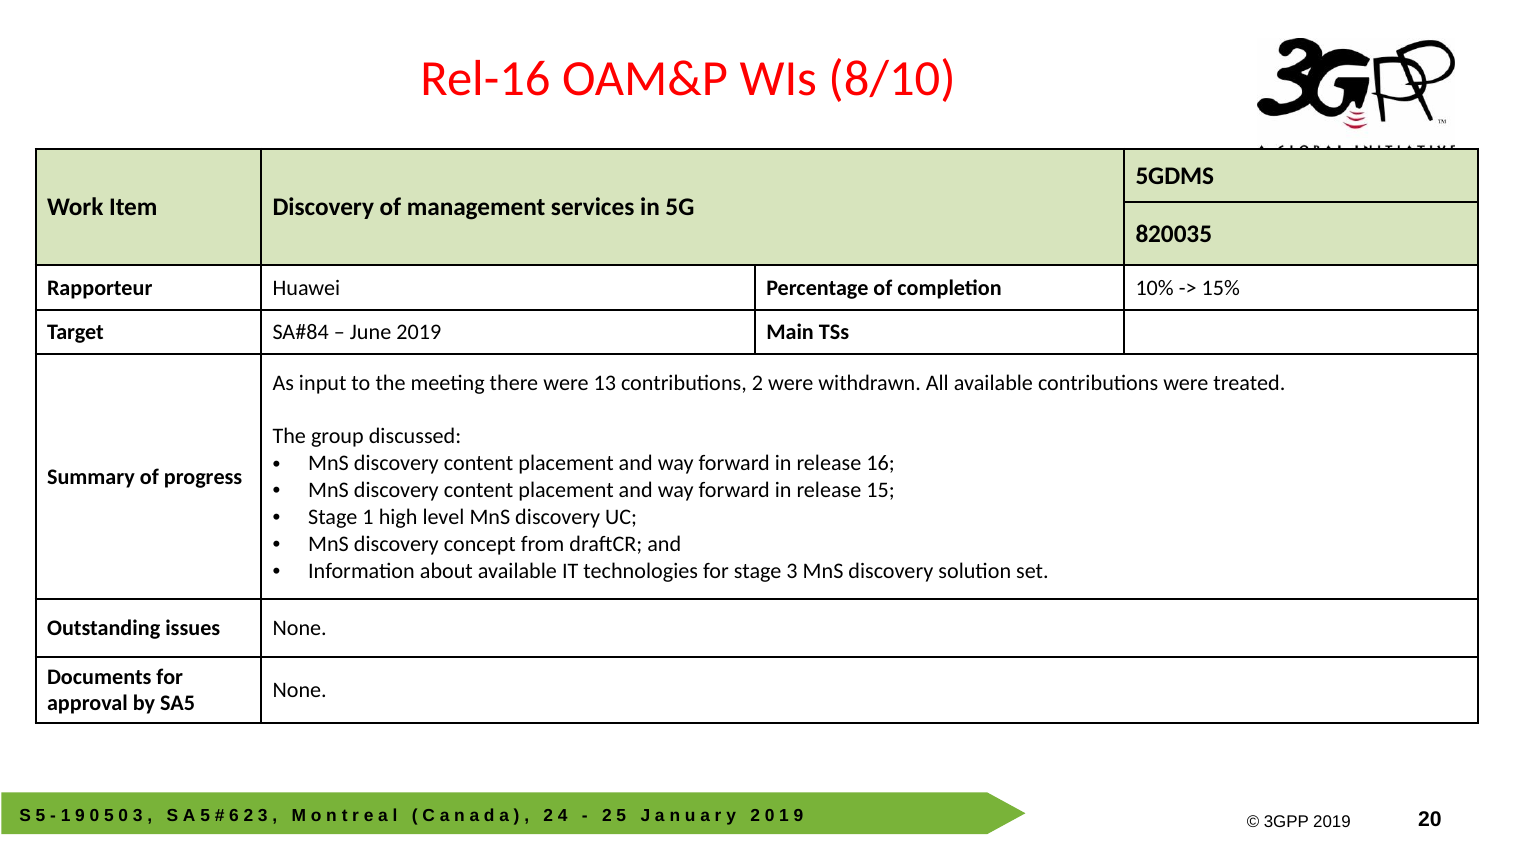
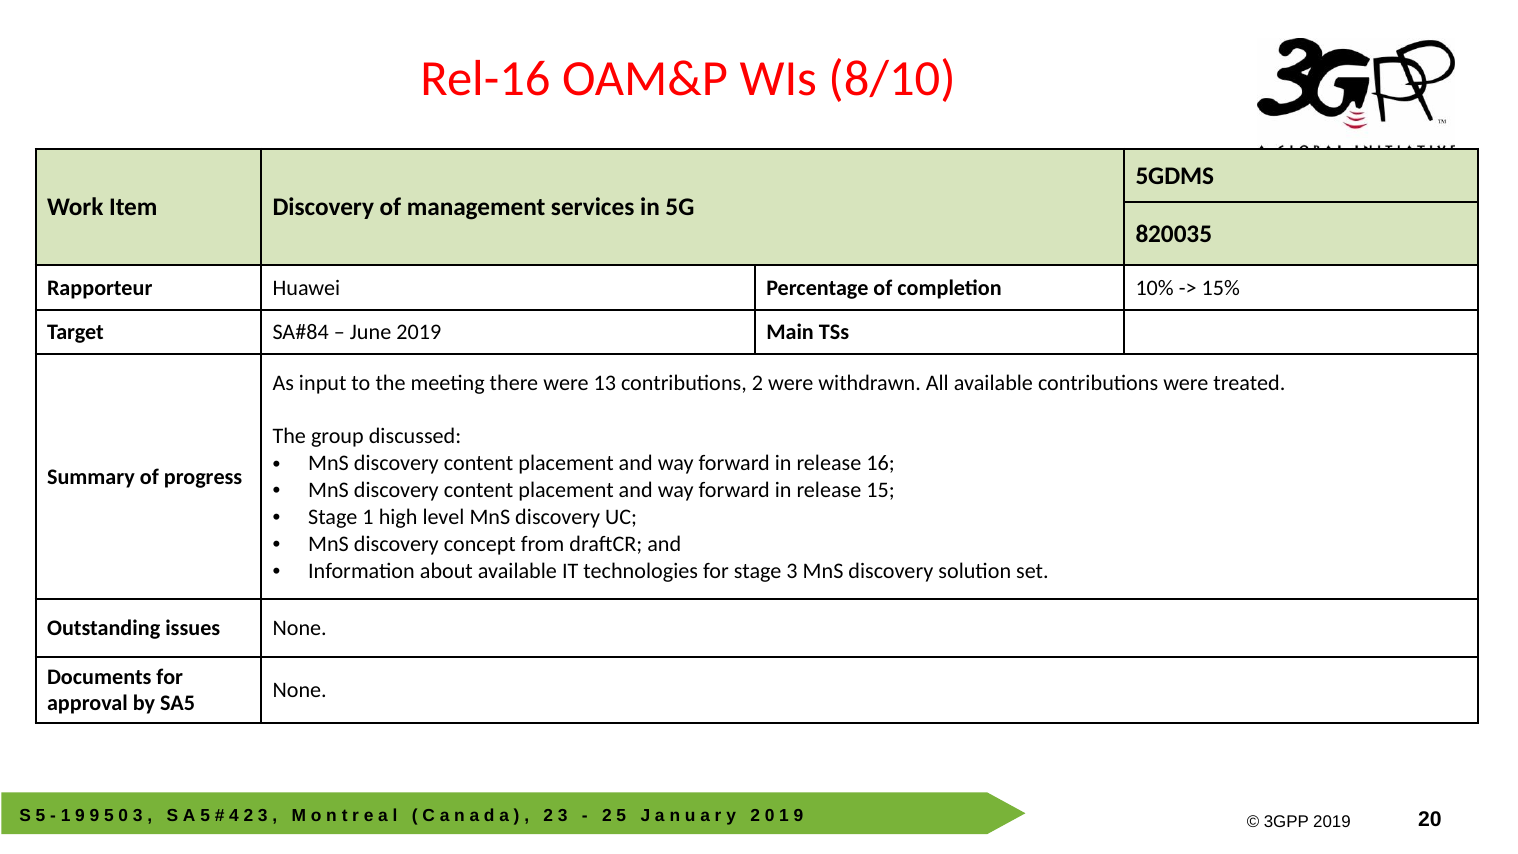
0: 0 -> 9 (94, 815)
6: 6 -> 4 (234, 815)
4: 4 -> 3 (563, 815)
